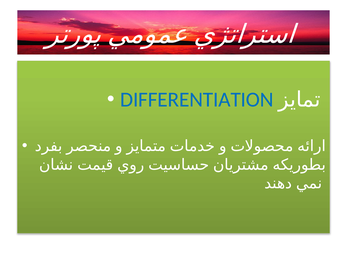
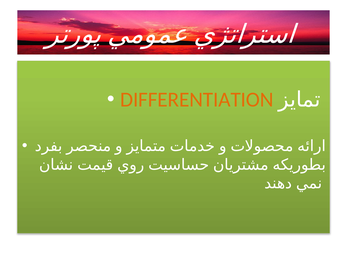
DIFFERENTIATION colour: blue -> orange (197, 99)
